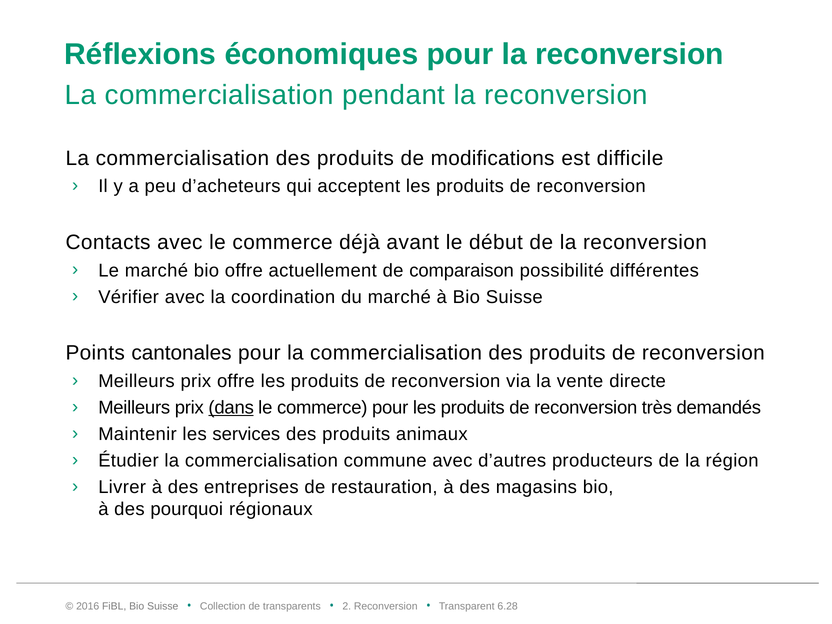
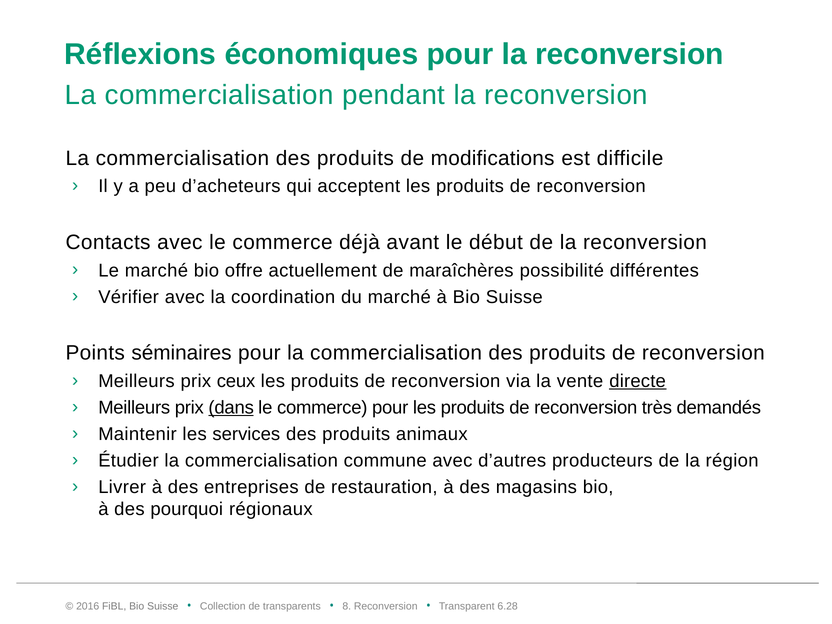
comparaison: comparaison -> maraîchères (461, 270)
cantonales: cantonales -> séminaires (181, 353)
prix offre: offre -> ceux (236, 381)
directe underline: none -> present (638, 381)
2: 2 -> 8 (347, 606)
